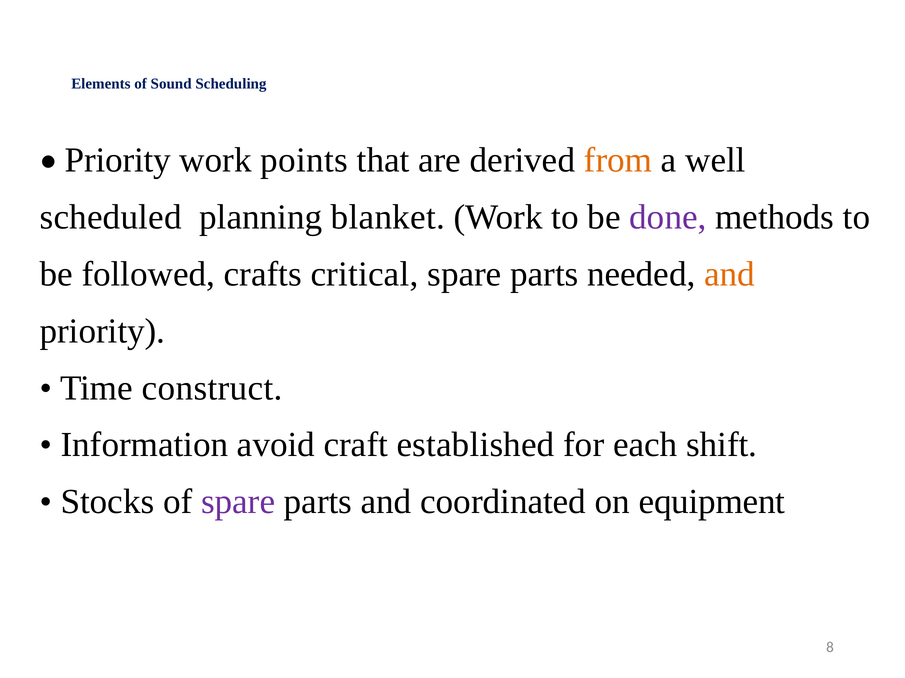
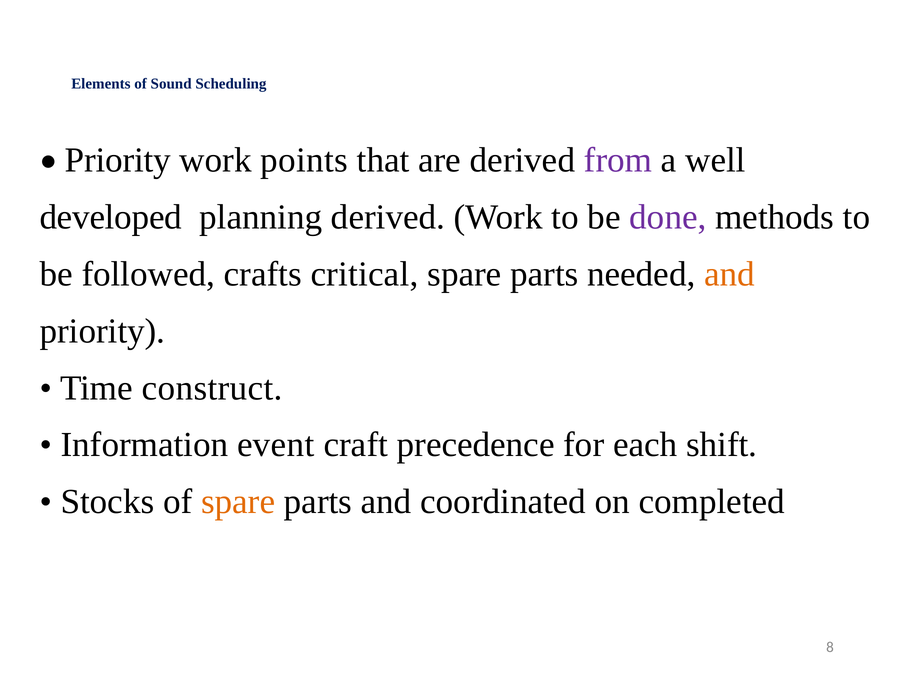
from colour: orange -> purple (618, 160)
scheduled: scheduled -> developed (111, 217)
planning blanket: blanket -> derived (388, 217)
avoid: avoid -> event (276, 445)
established: established -> precedence (476, 445)
spare colour: purple -> orange (238, 502)
equipment: equipment -> completed (712, 502)
